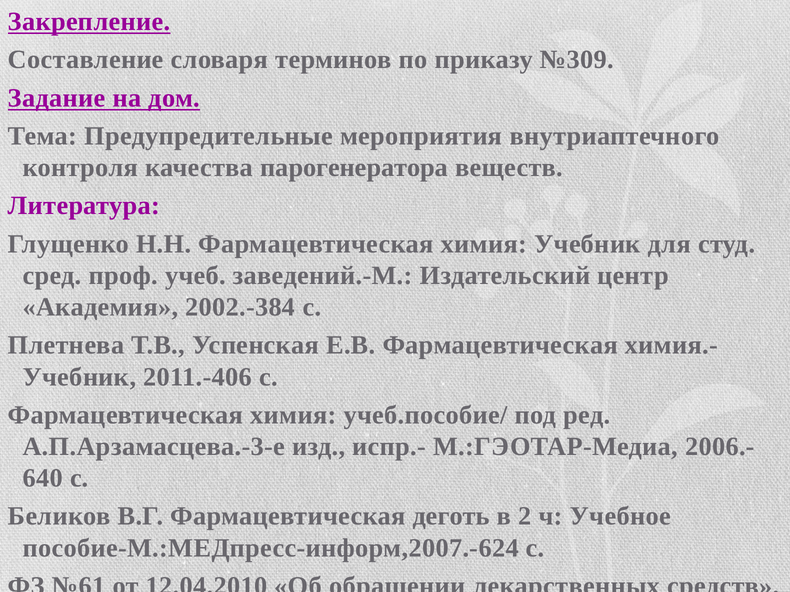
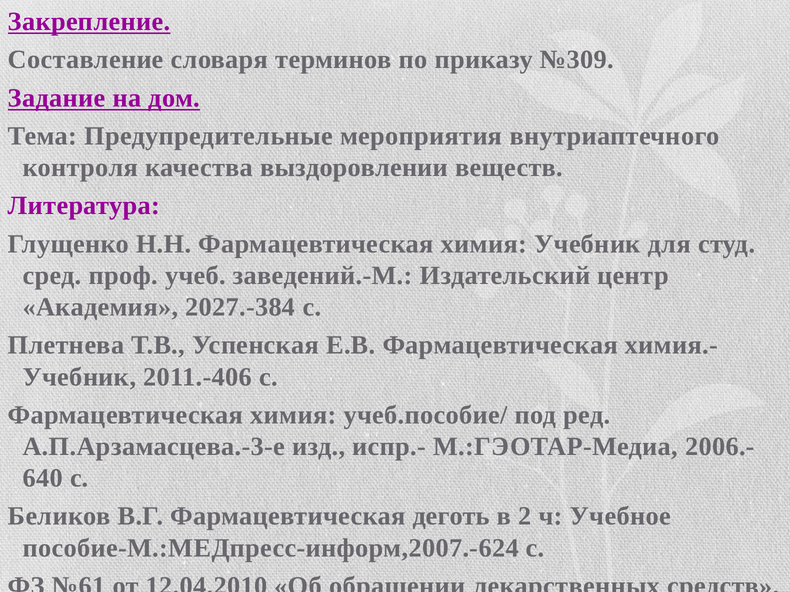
парогенератора: парогенератора -> выздоровлении (354, 168)
2002.-384: 2002.-384 -> 2027.-384 (240, 307)
